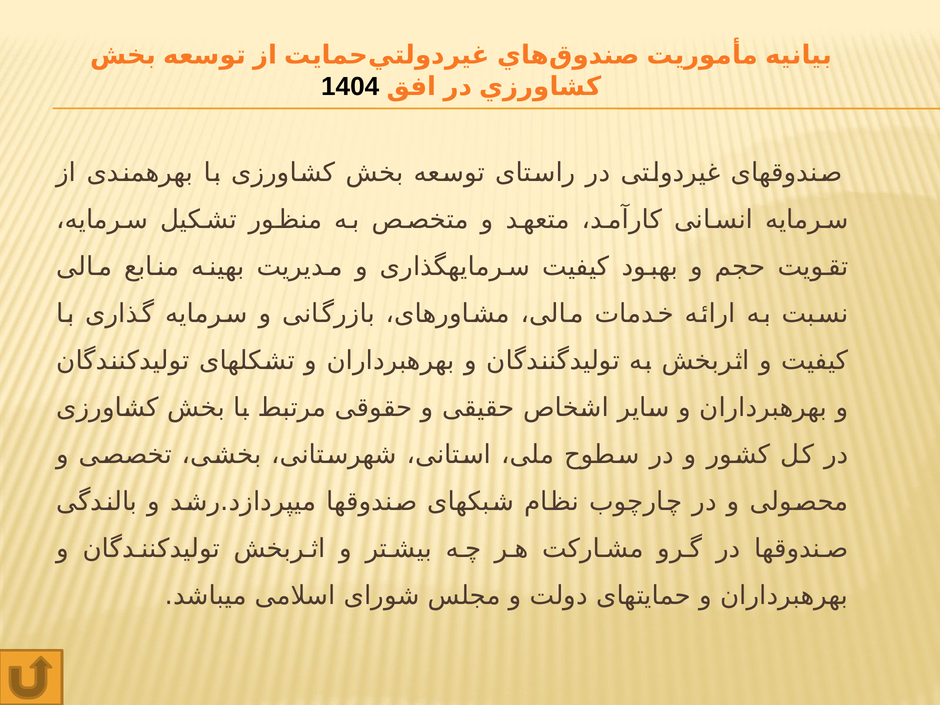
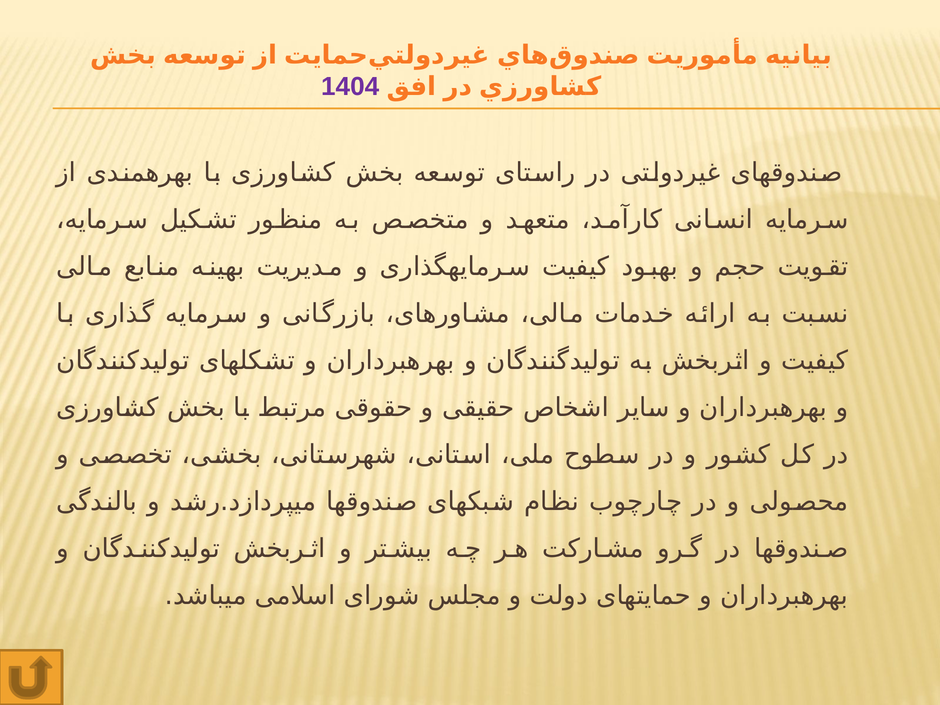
1404 colour: black -> purple (350, 87)
